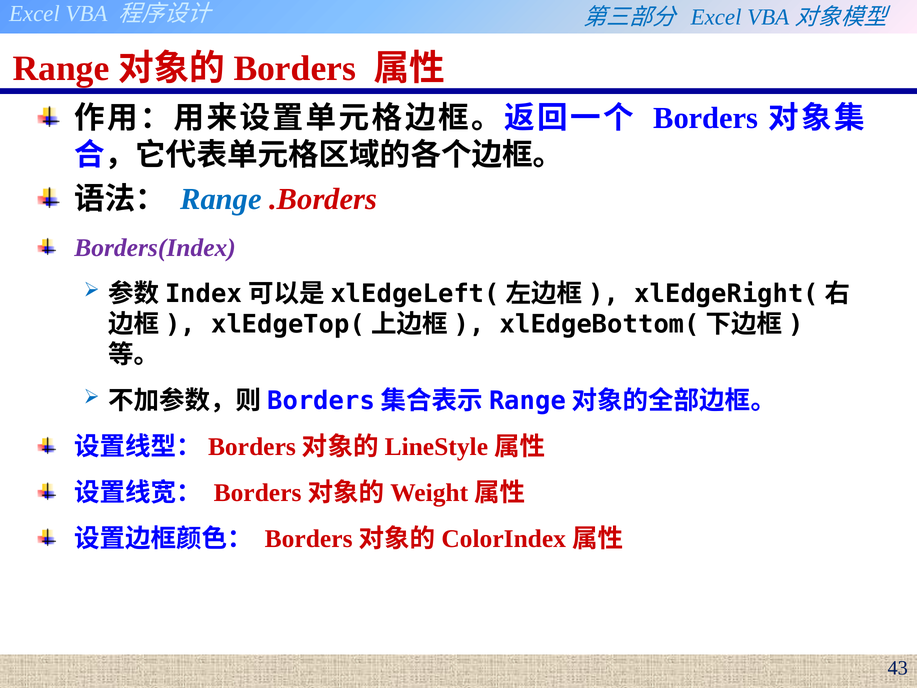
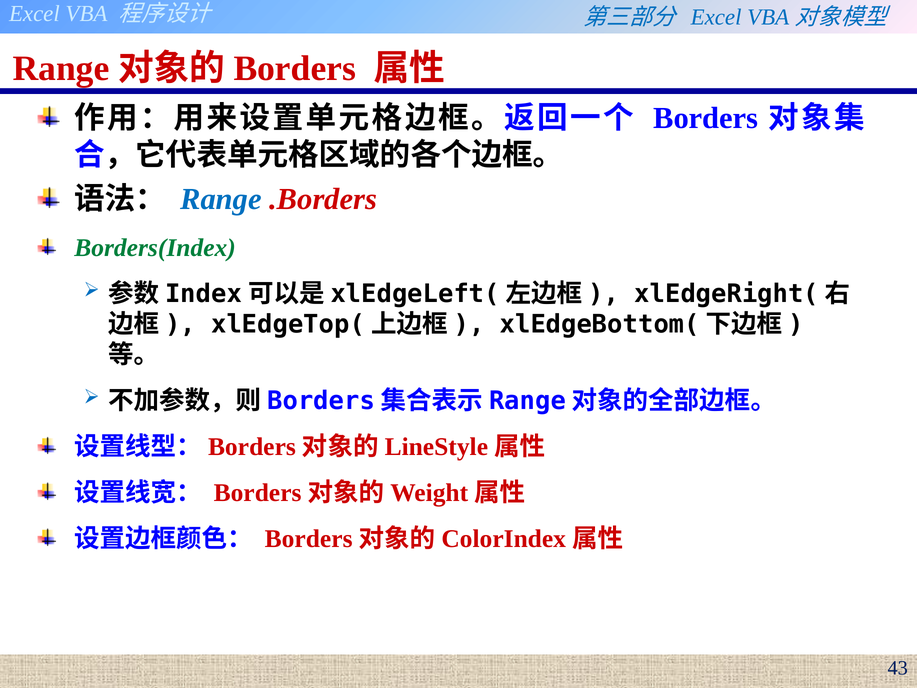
Borders(Index colour: purple -> green (155, 248)
